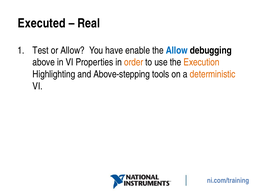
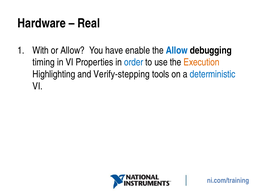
Executed: Executed -> Hardware (42, 23)
Test: Test -> With (41, 51)
above: above -> timing (44, 63)
order colour: orange -> blue (134, 63)
Above-stepping: Above-stepping -> Verify-stepping (122, 75)
deterministic colour: orange -> blue (213, 75)
